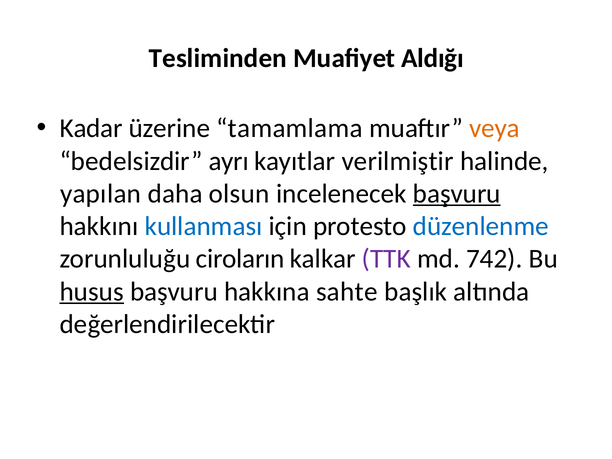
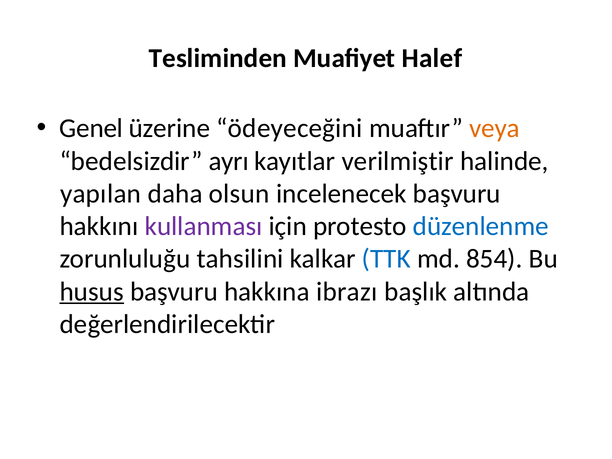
Aldığı: Aldığı -> Halef (432, 59)
Kadar: Kadar -> Genel (91, 128)
tamamlama: tamamlama -> ödeyeceğini (289, 128)
başvuru underline: present -> none (457, 194)
kullanması colour: blue -> purple (204, 226)
ciroların: ciroların -> tahsilini (240, 259)
TTK colour: purple -> blue (386, 259)
742: 742 -> 854 (494, 259)
sahte: sahte -> ibrazı (347, 292)
